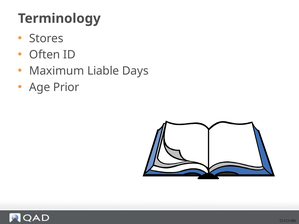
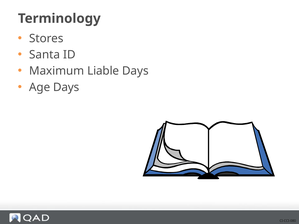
Often: Often -> Santa (45, 55)
Age Prior: Prior -> Days (66, 87)
